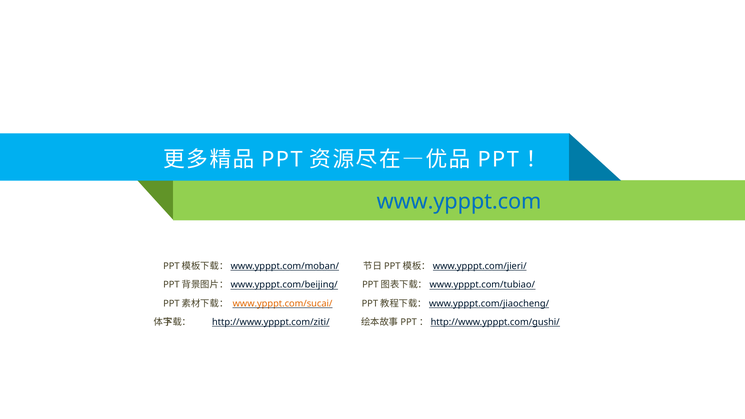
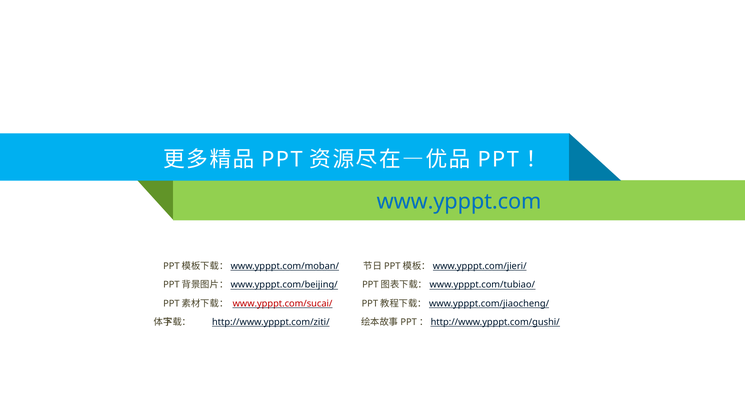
www.ypppt.com/sucai/ colour: orange -> red (283, 303)
